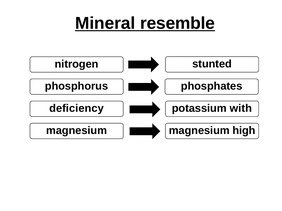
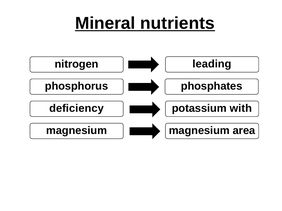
resemble: resemble -> nutrients (177, 23)
stunted: stunted -> leading (212, 64)
high: high -> area (244, 131)
